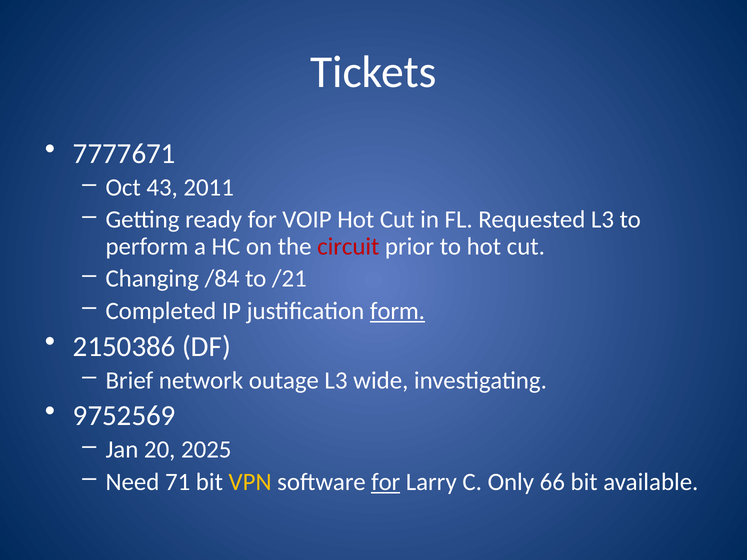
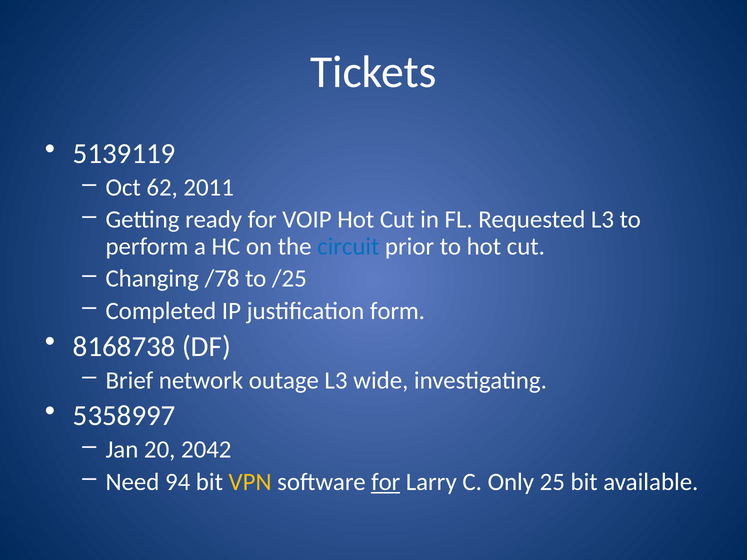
7777671: 7777671 -> 5139119 (124, 154)
43: 43 -> 62 (162, 188)
circuit colour: red -> blue (348, 247)
/84: /84 -> /78 (222, 279)
/21: /21 -> /25 (289, 279)
form underline: present -> none (397, 311)
2150386: 2150386 -> 8168738 (124, 347)
9752569: 9752569 -> 5358997 (124, 416)
2025: 2025 -> 2042 (206, 450)
71: 71 -> 94 (178, 482)
66: 66 -> 25 (552, 482)
